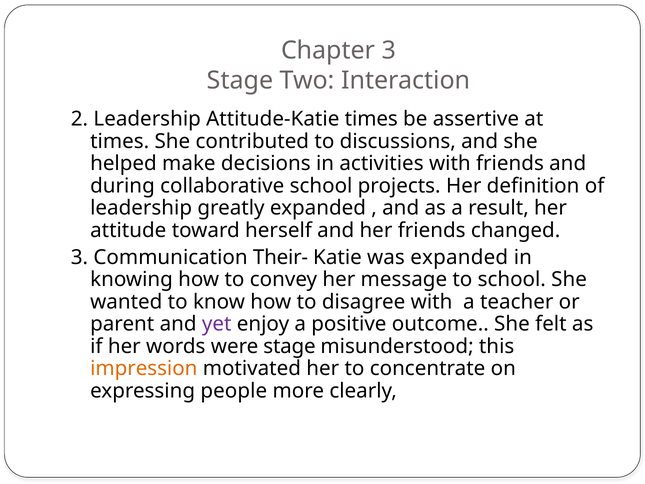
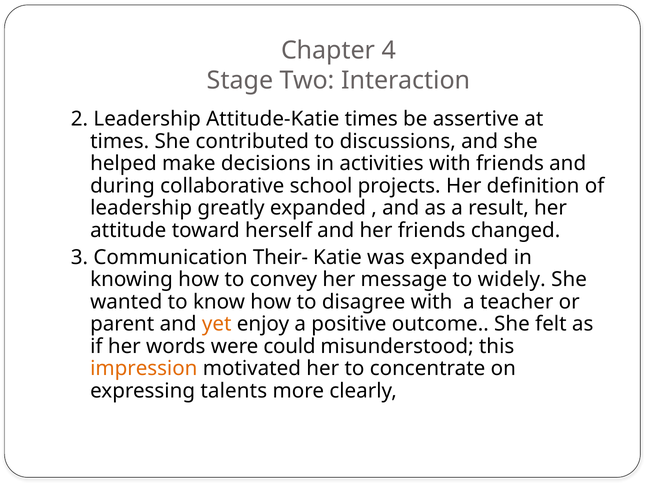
Chapter 3: 3 -> 4 (389, 50)
to school: school -> widely (512, 279)
yet colour: purple -> orange (217, 324)
were stage: stage -> could (290, 346)
people: people -> talents (234, 391)
